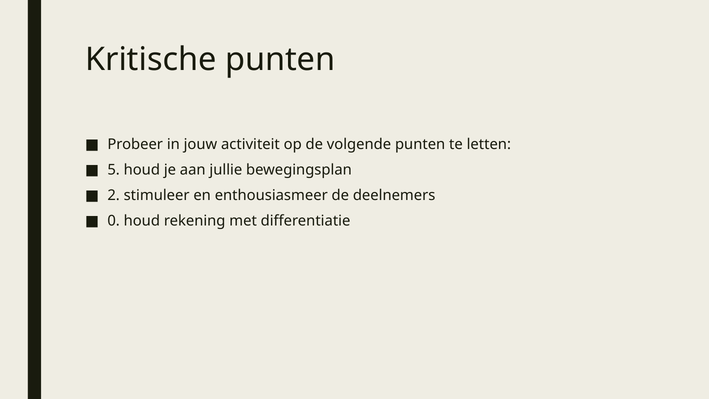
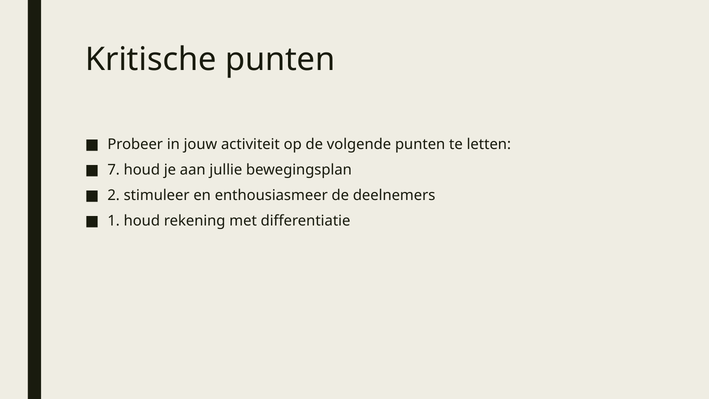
5: 5 -> 7 (114, 170)
0: 0 -> 1 (114, 221)
